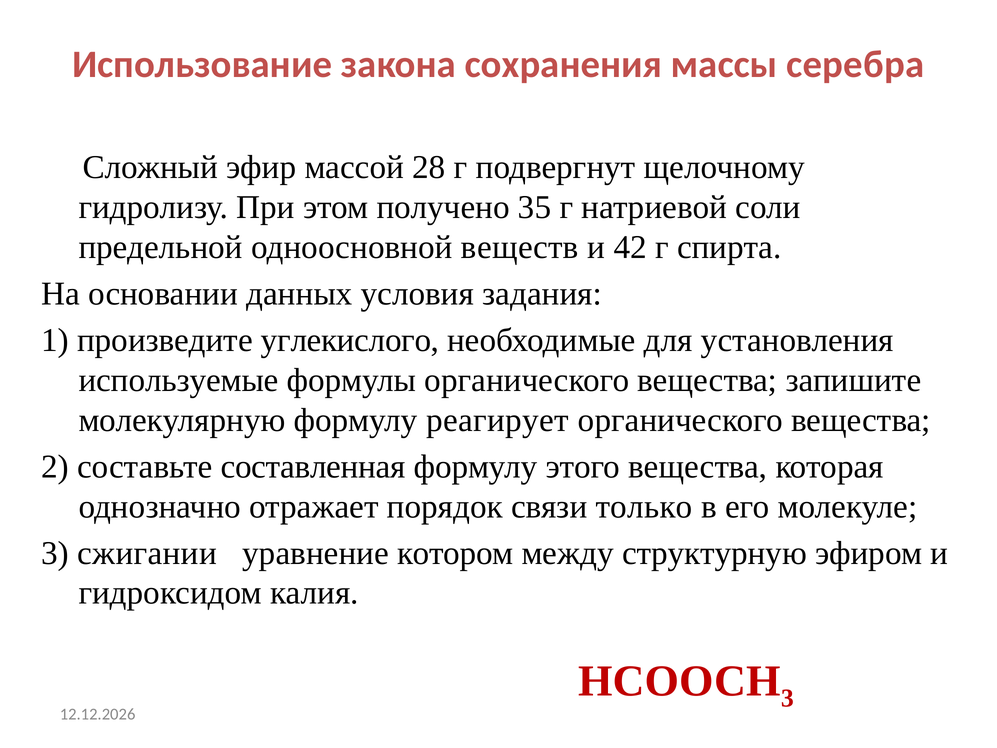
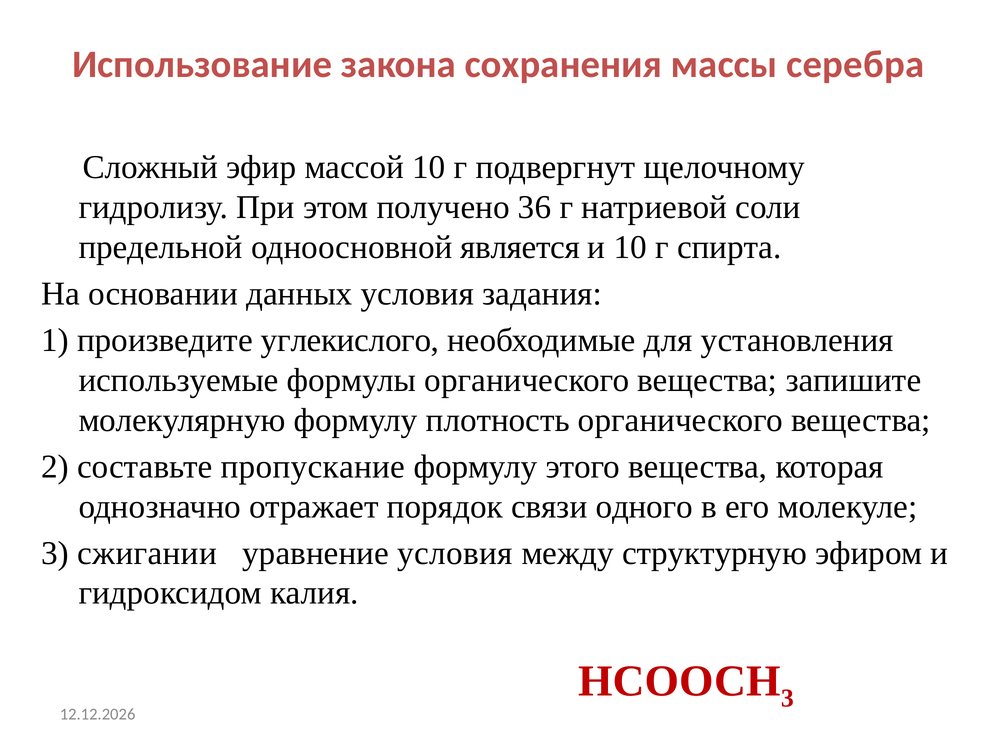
массой 28: 28 -> 10 (429, 167)
35: 35 -> 36 (535, 207)
веществ: веществ -> является (520, 247)
и 42: 42 -> 10 (630, 247)
реагирует: реагирует -> плотность (498, 420)
составленная: составленная -> пропускание (313, 467)
только: только -> одного (644, 506)
уравнение котором: котором -> условия (455, 553)
